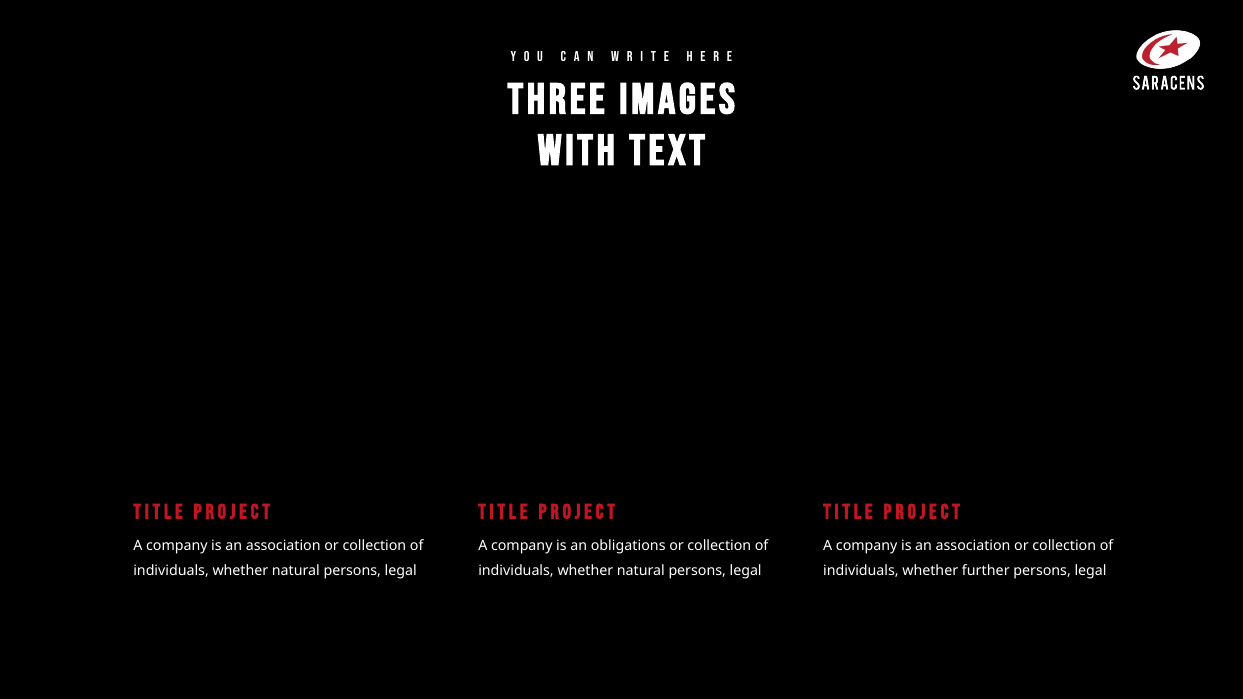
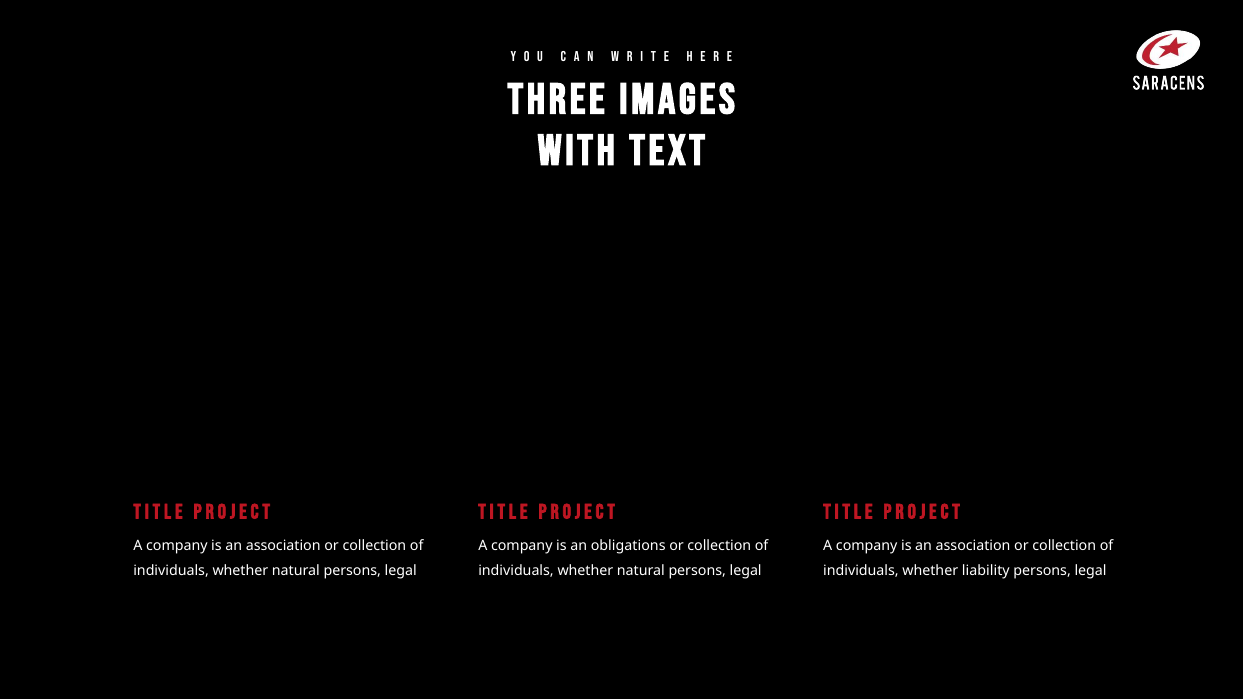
further: further -> liability (986, 572)
